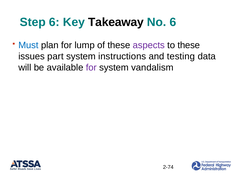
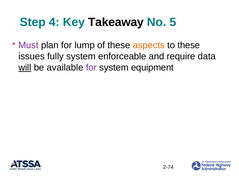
Step 6: 6 -> 4 (54, 22)
No 6: 6 -> 5 (173, 22)
Must colour: blue -> purple (28, 45)
aspects colour: purple -> orange (149, 45)
part: part -> fully (55, 56)
instructions: instructions -> enforceable (122, 56)
testing: testing -> require (181, 56)
will underline: none -> present (25, 68)
vandalism: vandalism -> equipment (152, 68)
